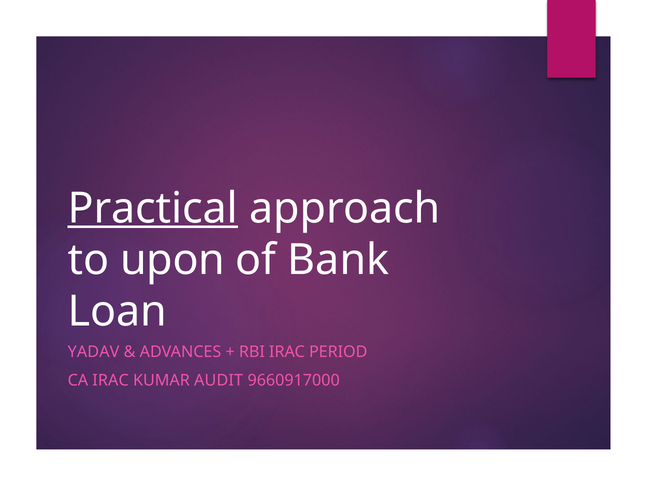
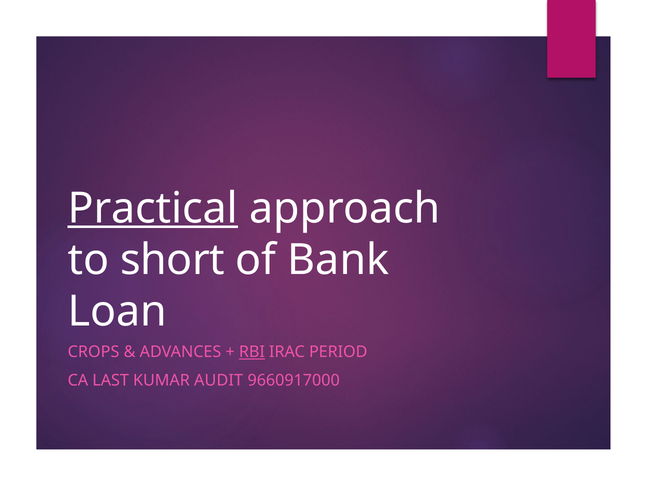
upon: upon -> short (173, 260)
YADAV: YADAV -> CROPS (94, 352)
RBI underline: none -> present (252, 352)
CA IRAC: IRAC -> LAST (111, 380)
